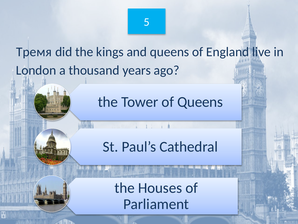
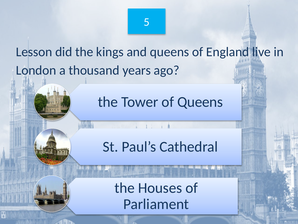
Тремя: Тремя -> Lesson (34, 52)
